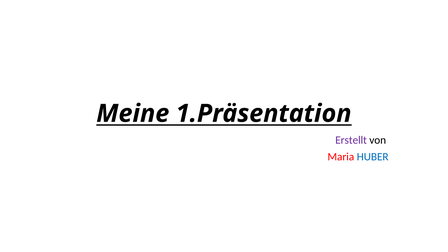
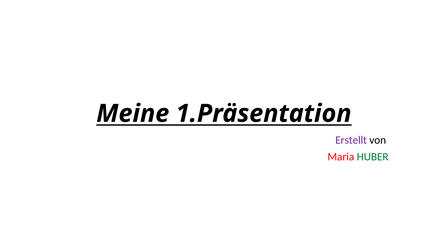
HUBER colour: blue -> green (373, 157)
